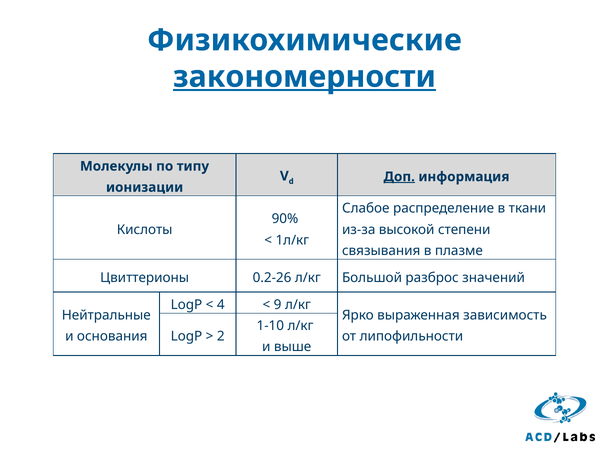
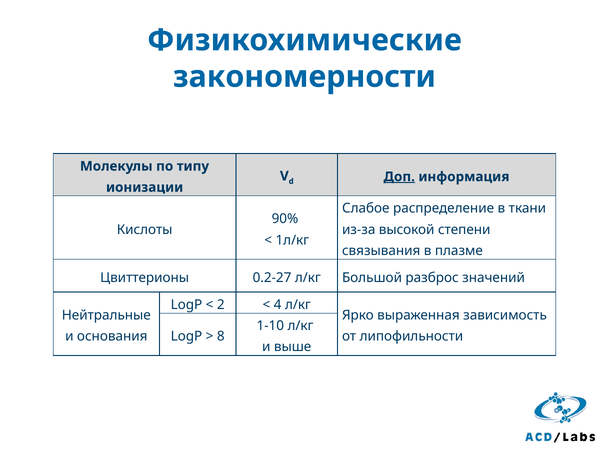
закономерности underline: present -> none (304, 77)
0.2-26: 0.2-26 -> 0.2-27 (272, 277)
4: 4 -> 2 (221, 305)
9: 9 -> 4 (278, 305)
2: 2 -> 8 (221, 336)
